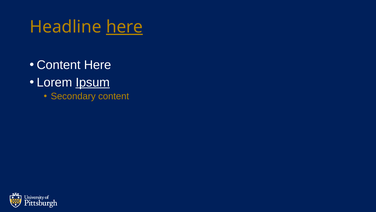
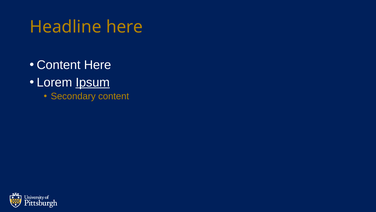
here underline: present -> none (124, 27)
